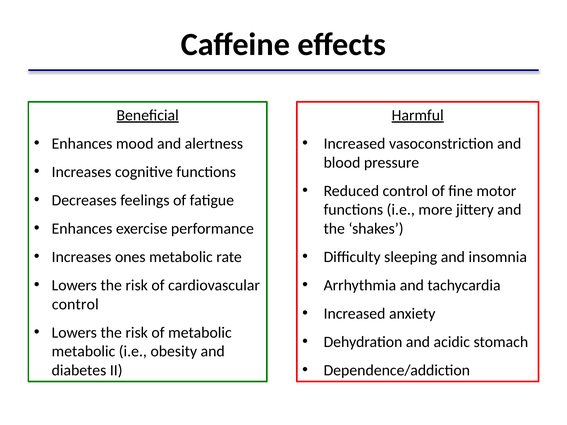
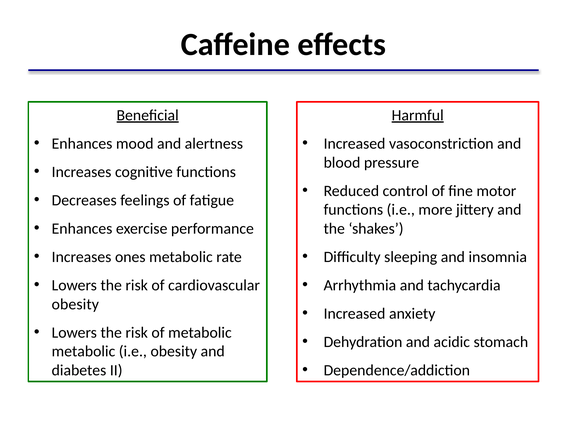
control: control -> obesity (75, 304)
